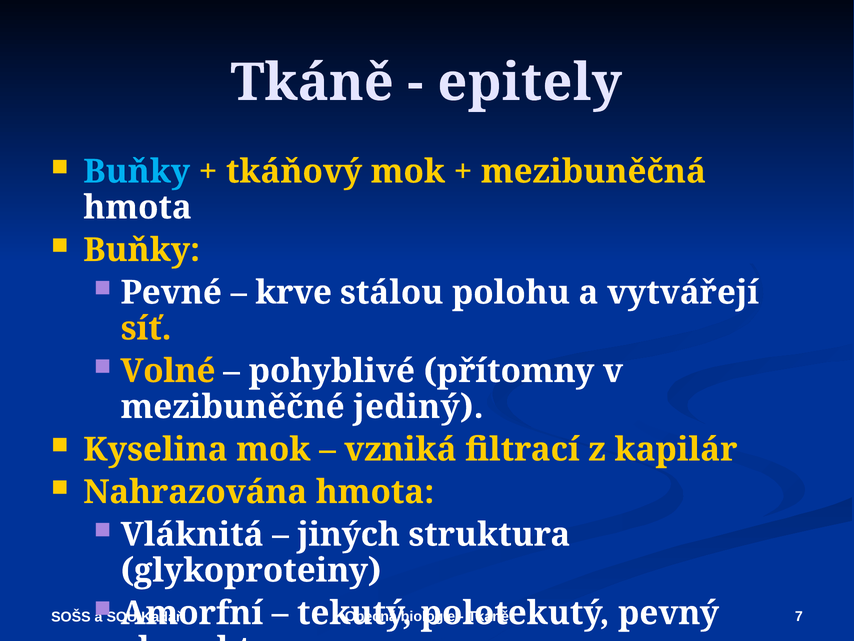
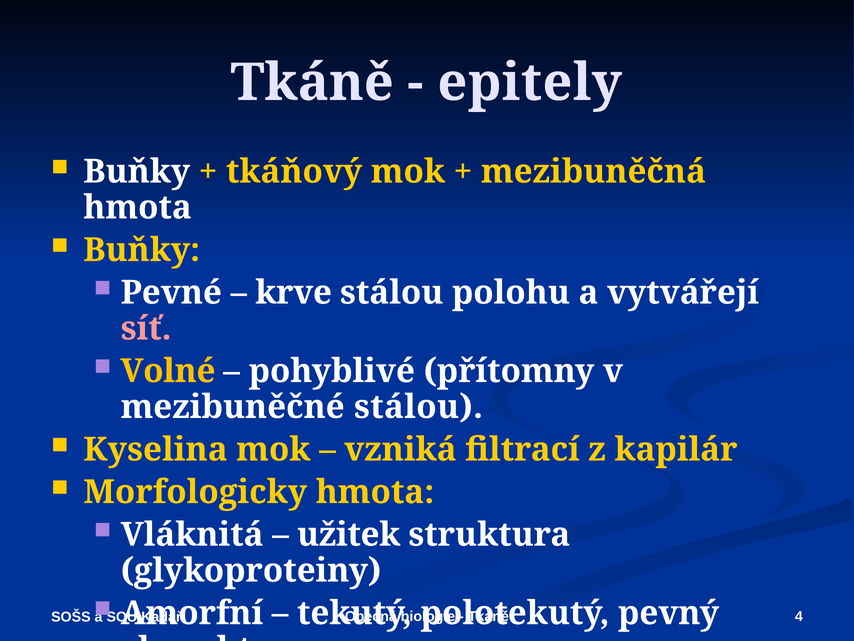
Buňky colour: light blue -> white (137, 171)
síť colour: yellow -> pink (146, 328)
mezibuněčné jediný: jediný -> stálou (418, 407)
Nahrazována: Nahrazována -> Morfologicky (195, 492)
jiných: jiných -> užitek (349, 534)
7: 7 -> 4 (799, 616)
